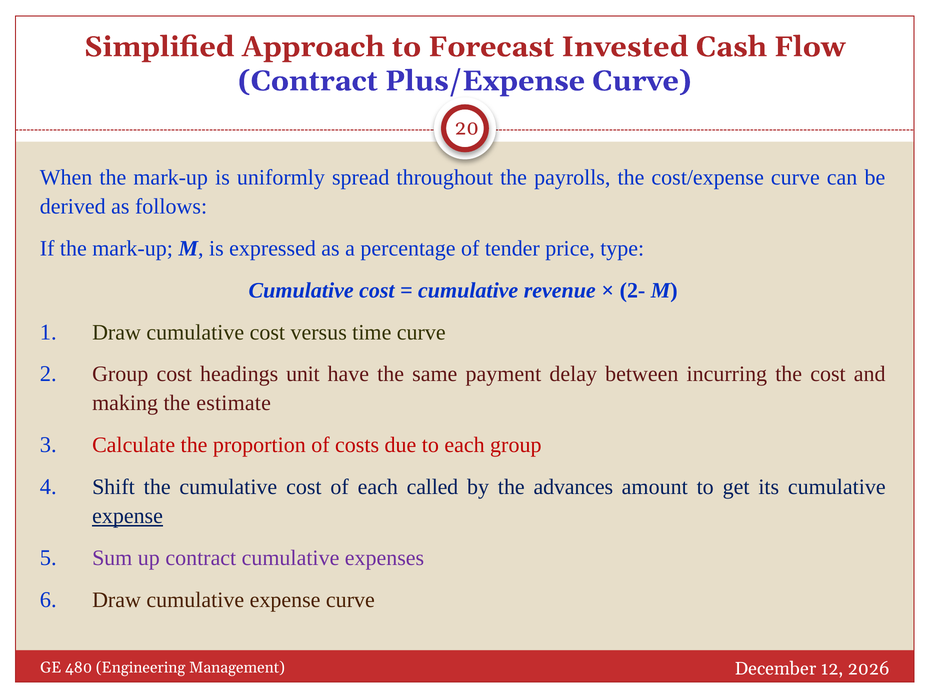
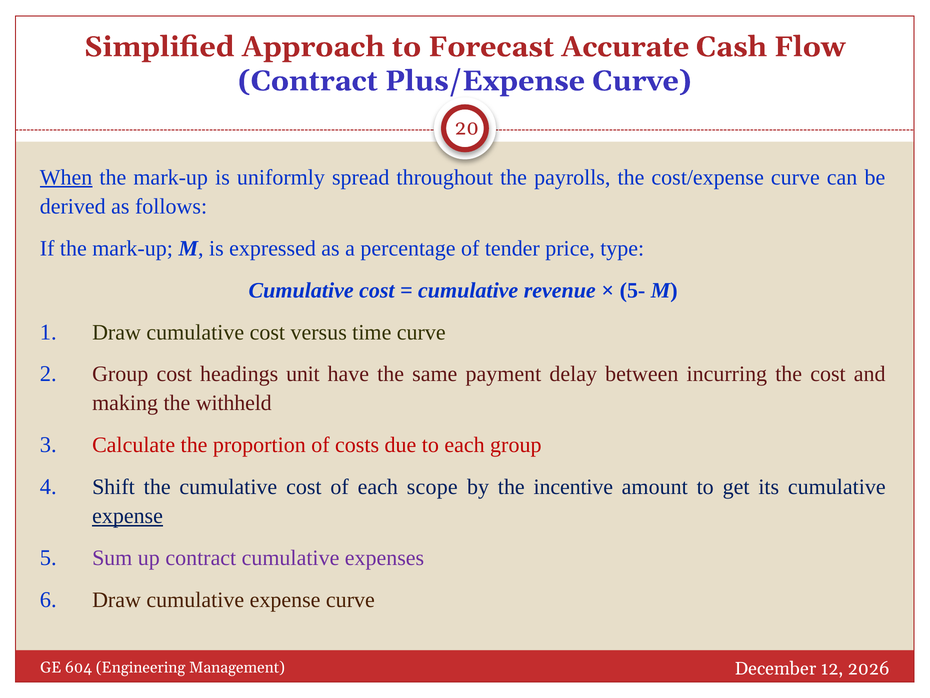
Invested: Invested -> Accurate (625, 47)
When underline: none -> present (66, 177)
2-: 2- -> 5- (633, 290)
estimate: estimate -> withheld (234, 403)
called: called -> scope (432, 487)
advances: advances -> incentive (573, 487)
480: 480 -> 604 (79, 667)
